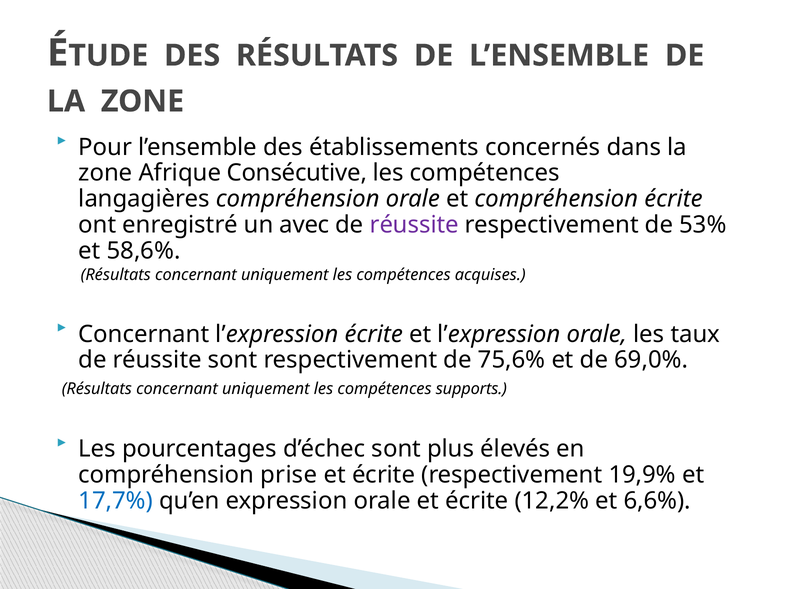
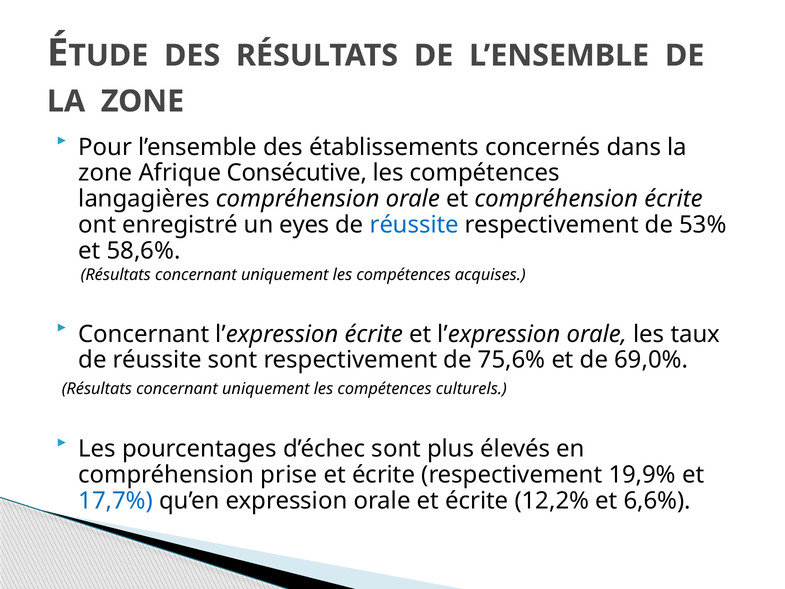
avec: avec -> eyes (304, 225)
réussite colour: purple -> blue (414, 225)
supports: supports -> culturels (471, 389)
